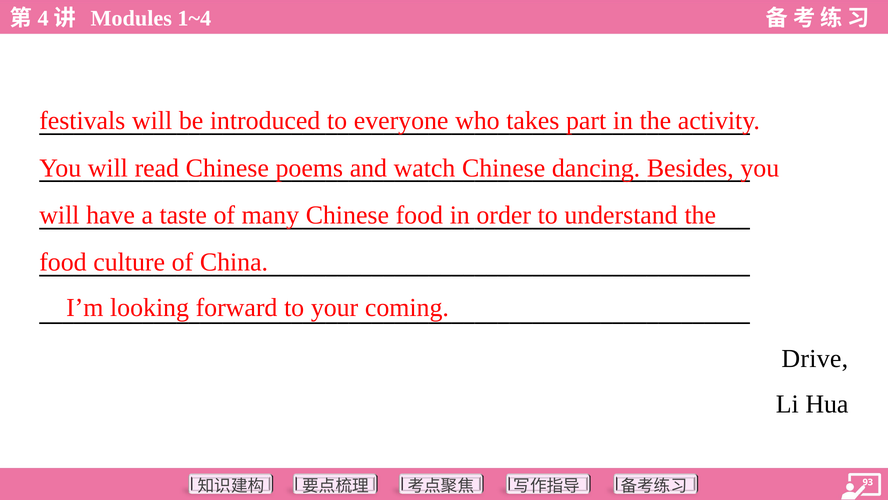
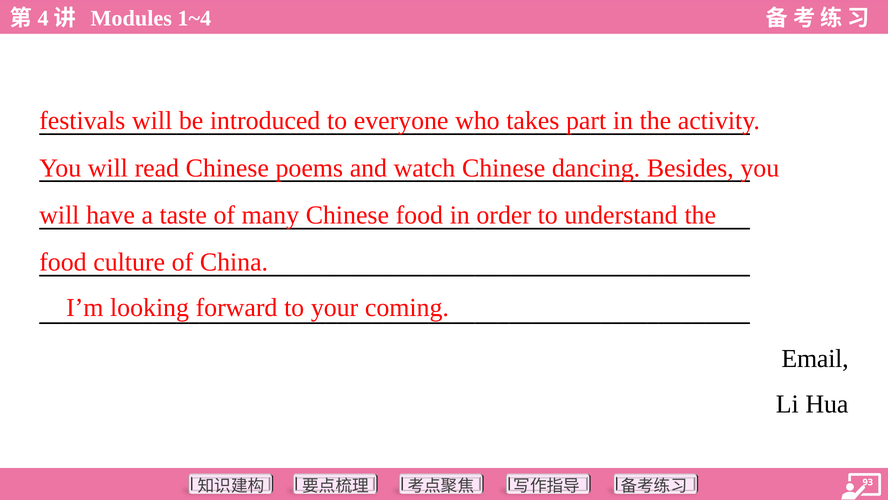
Drive: Drive -> Email (815, 358)
